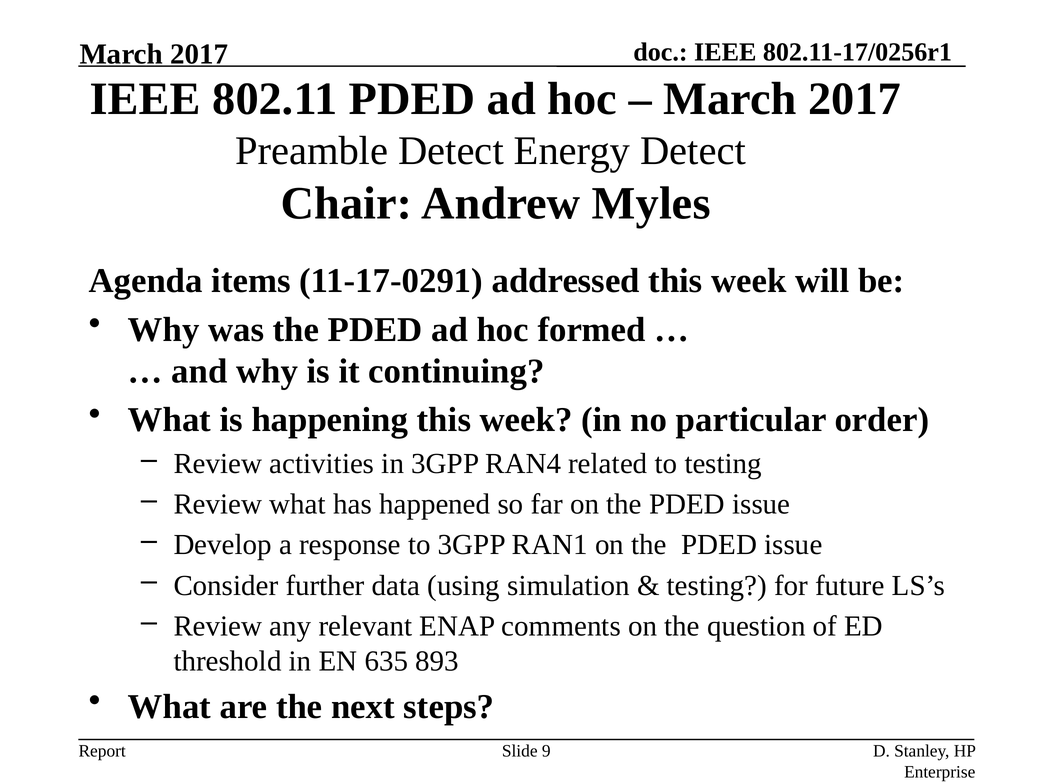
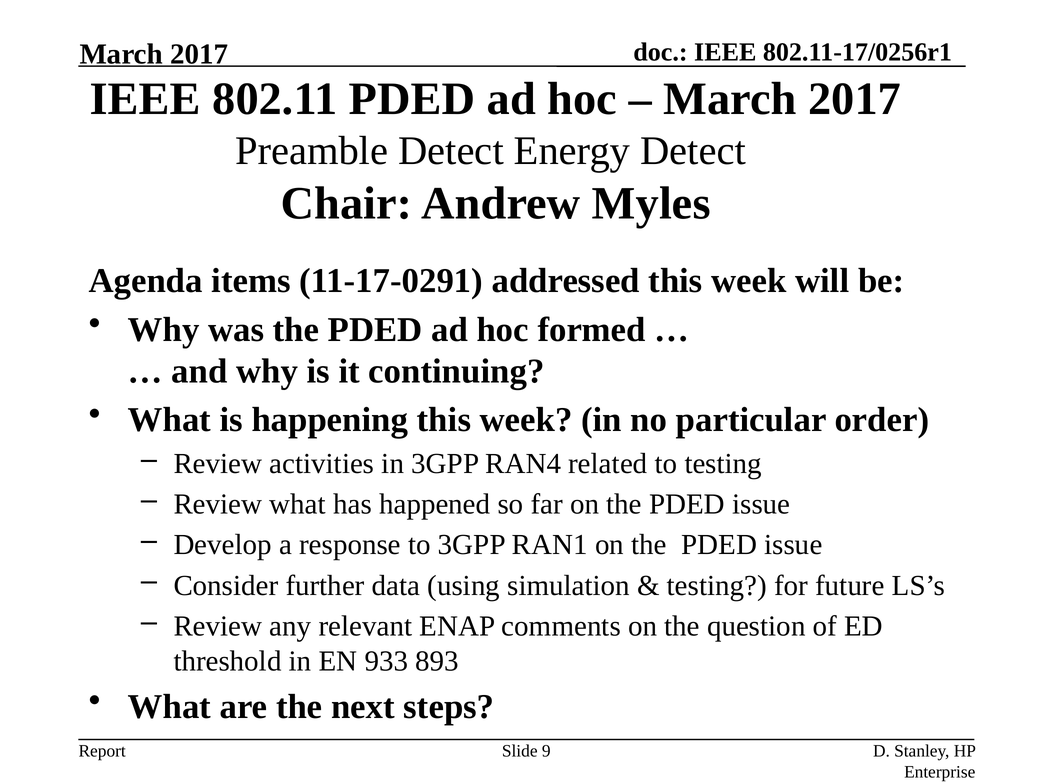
635: 635 -> 933 (386, 661)
